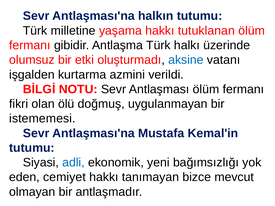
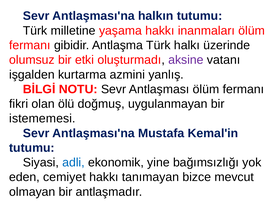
tutuklanan: tutuklanan -> inanmaları (206, 31)
aksine colour: blue -> purple (186, 60)
verildi: verildi -> yanlış (166, 75)
yeni: yeni -> yine (158, 163)
